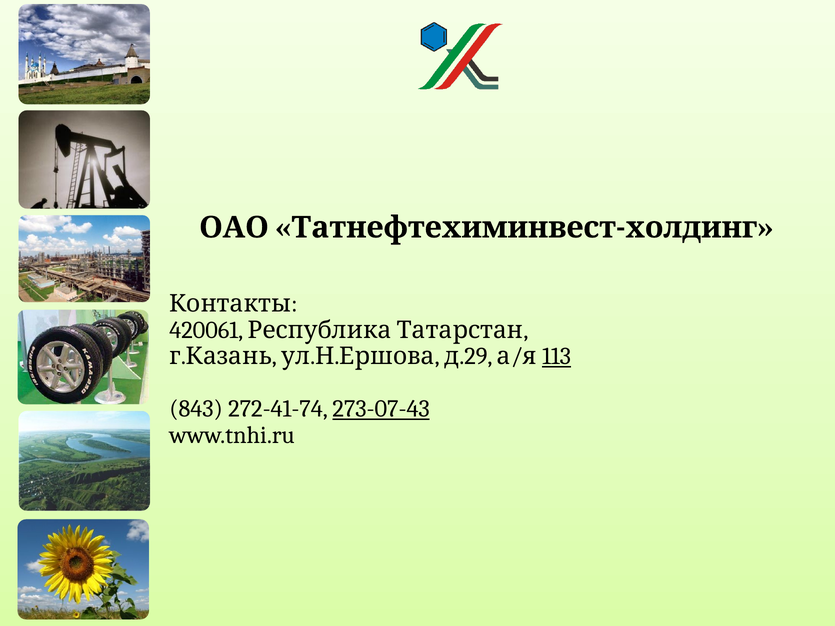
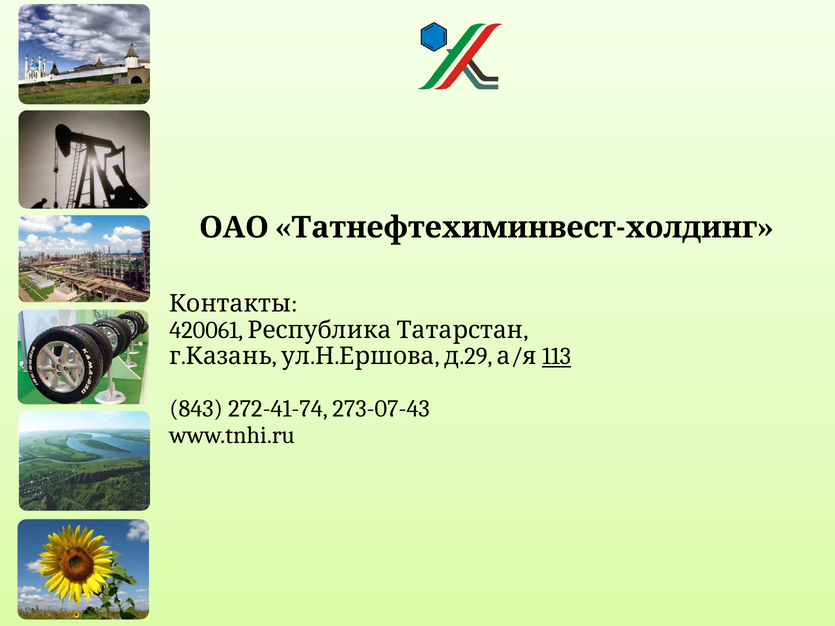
273-07-43 underline: present -> none (381, 409)
